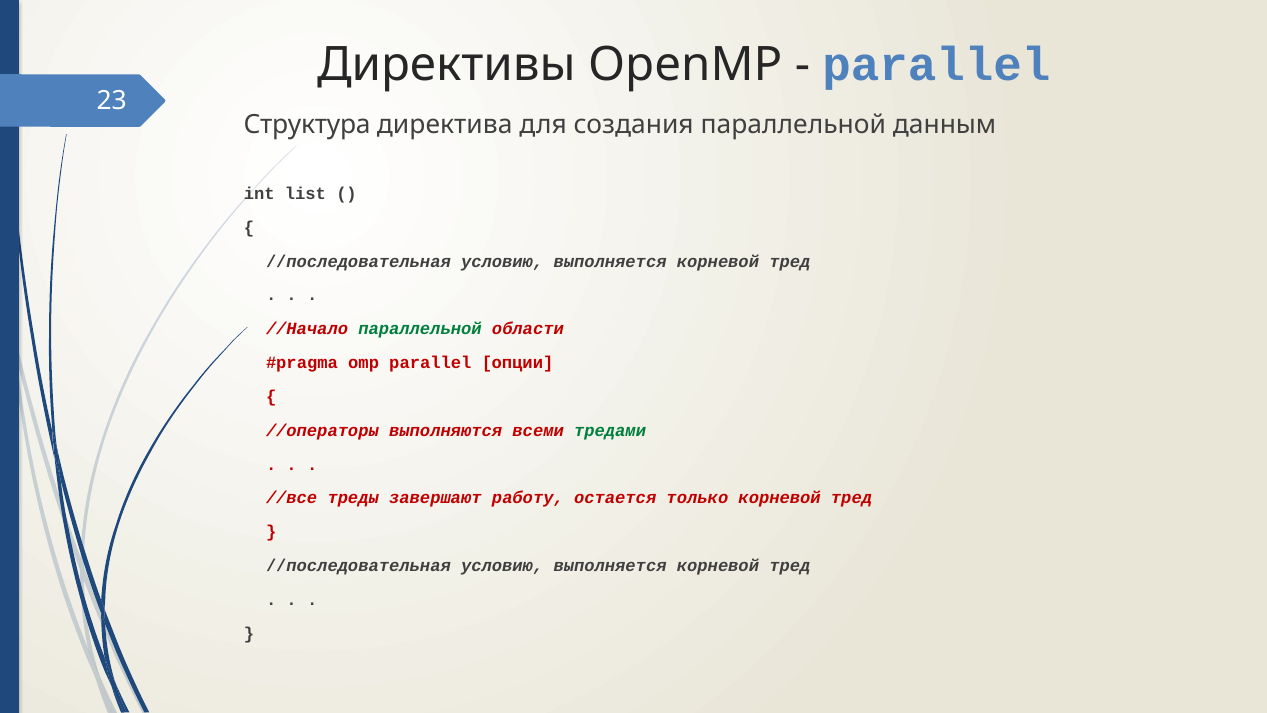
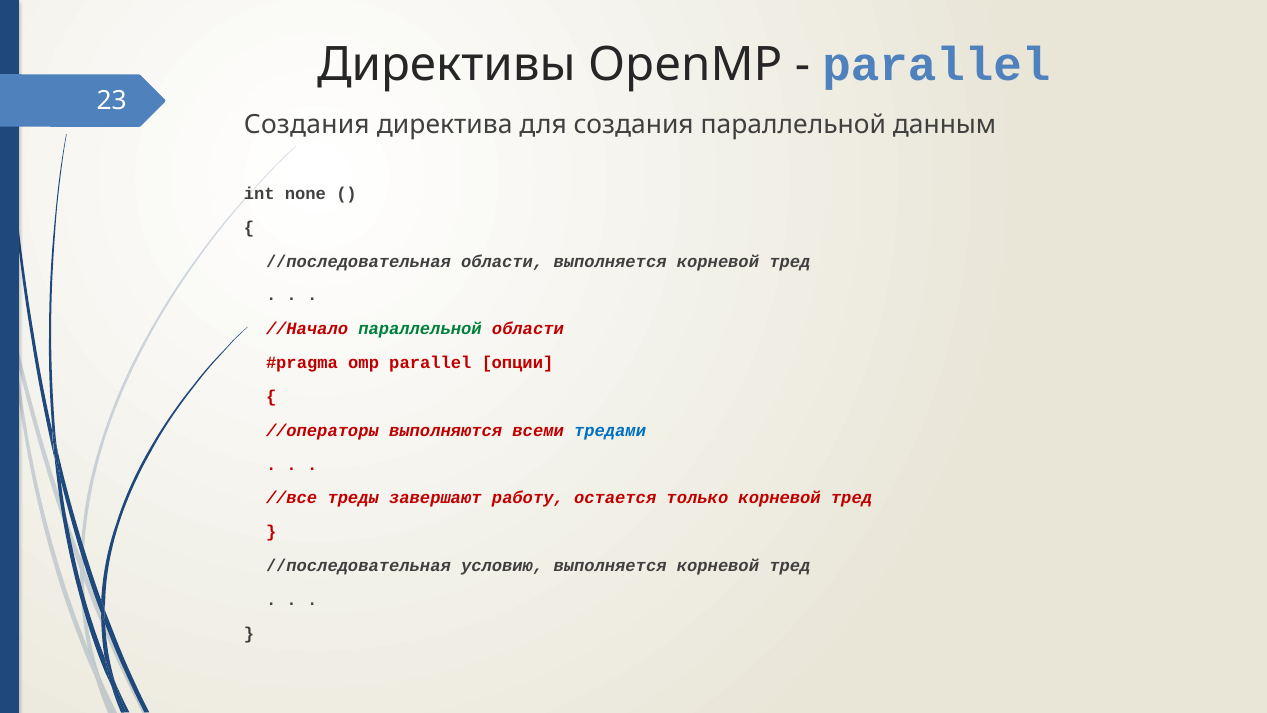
Структура: Структура -> Создания (307, 124)
list: list -> none (305, 194)
условию: условию -> области (502, 261)
тредами colour: green -> blue (610, 430)
